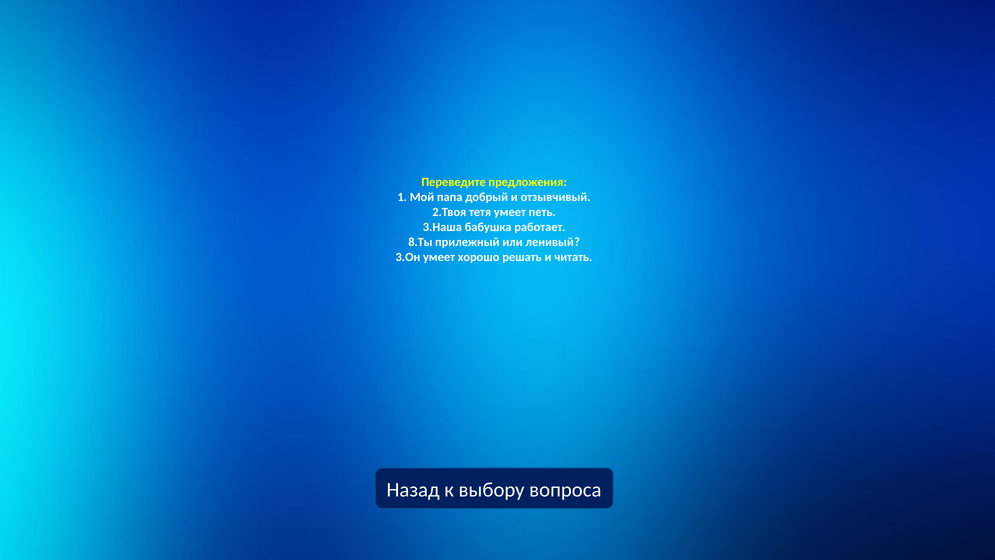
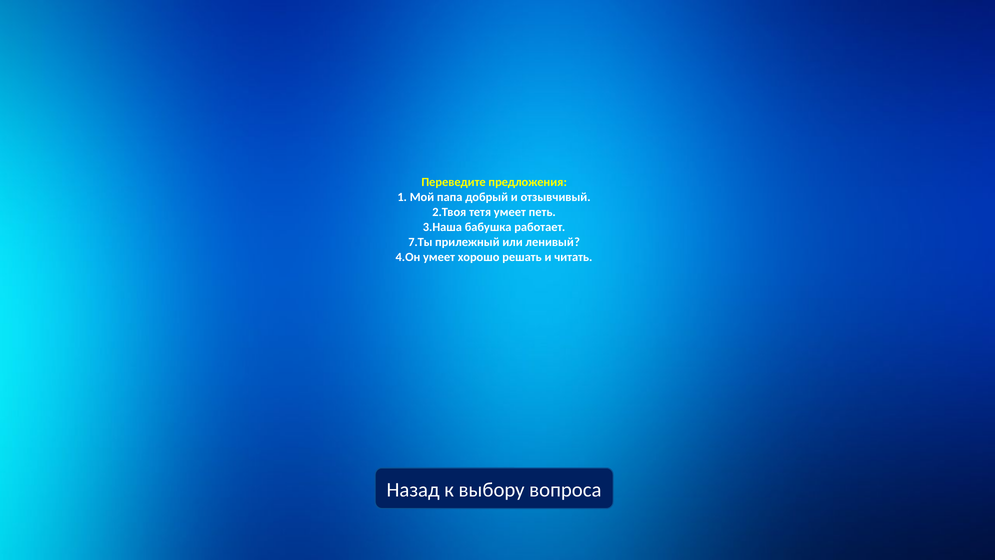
8.Ты: 8.Ты -> 7.Ты (420, 242)
3.Он: 3.Он -> 4.Он (408, 257)
